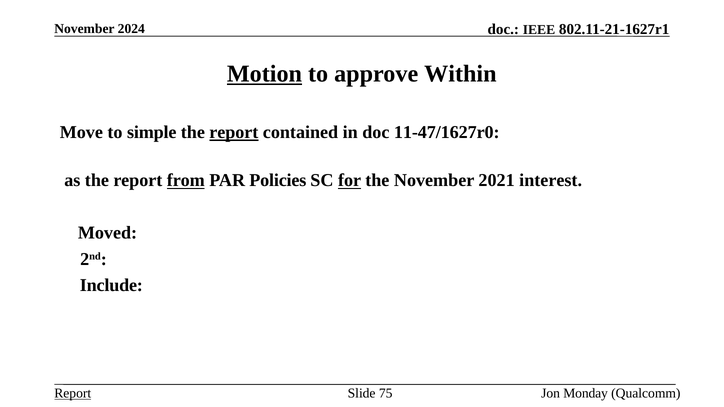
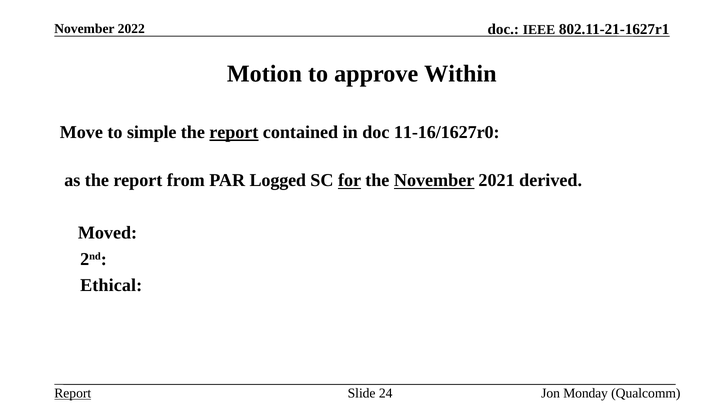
2024: 2024 -> 2022 (131, 29)
Motion underline: present -> none (264, 74)
11-47/1627r0: 11-47/1627r0 -> 11-16/1627r0 (447, 133)
from underline: present -> none (186, 181)
Policies: Policies -> Logged (278, 181)
November underline: none -> present (434, 181)
interest: interest -> derived (551, 181)
Include: Include -> Ethical (111, 286)
75: 75 -> 24 (386, 394)
